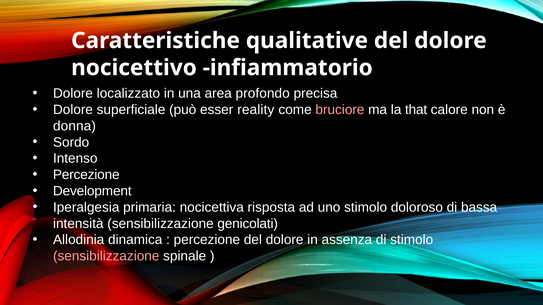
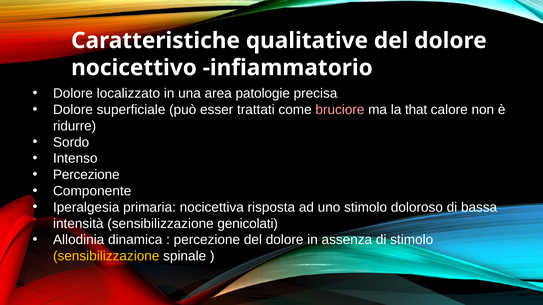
profondo: profondo -> patologie (263, 94)
reality: reality -> trattati (256, 110)
donna: donna -> ridurre (75, 126)
Development: Development -> Componente (92, 191)
sensibilizzazione colour: pink -> yellow (106, 256)
